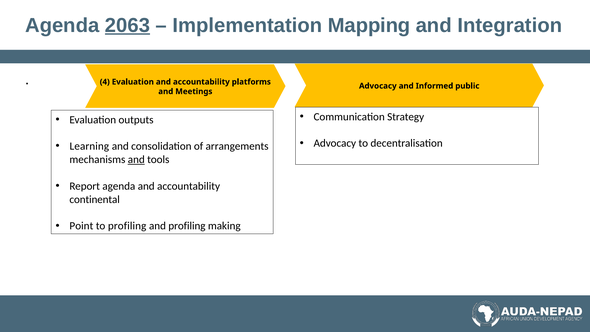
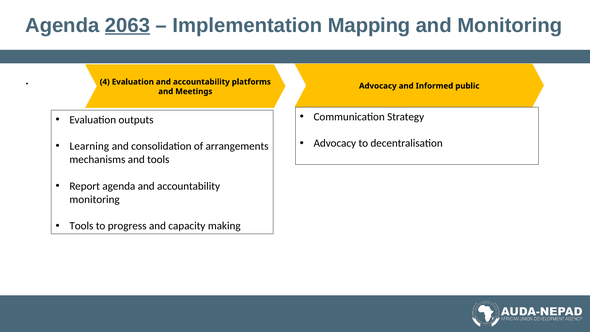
and Integration: Integration -> Monitoring (510, 25)
and underline: present -> none (136, 159)
continental: continental -> monitoring (95, 199)
Point: Point -> Tools (81, 226)
to profiling: profiling -> progress (127, 226)
and profiling: profiling -> capacity (187, 226)
